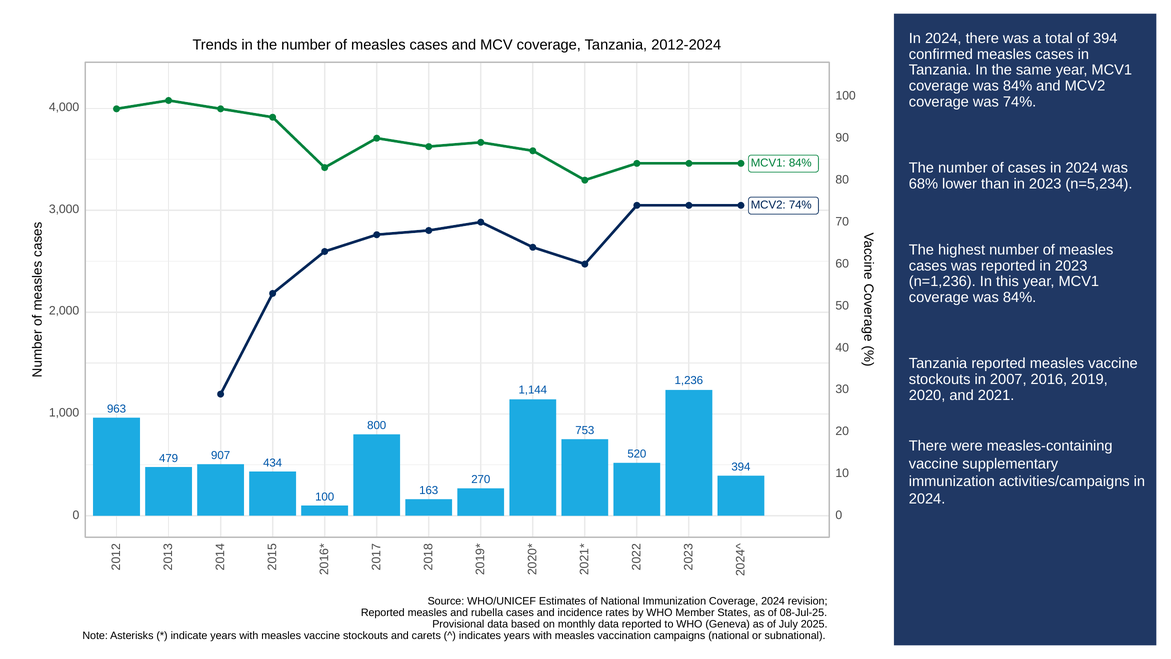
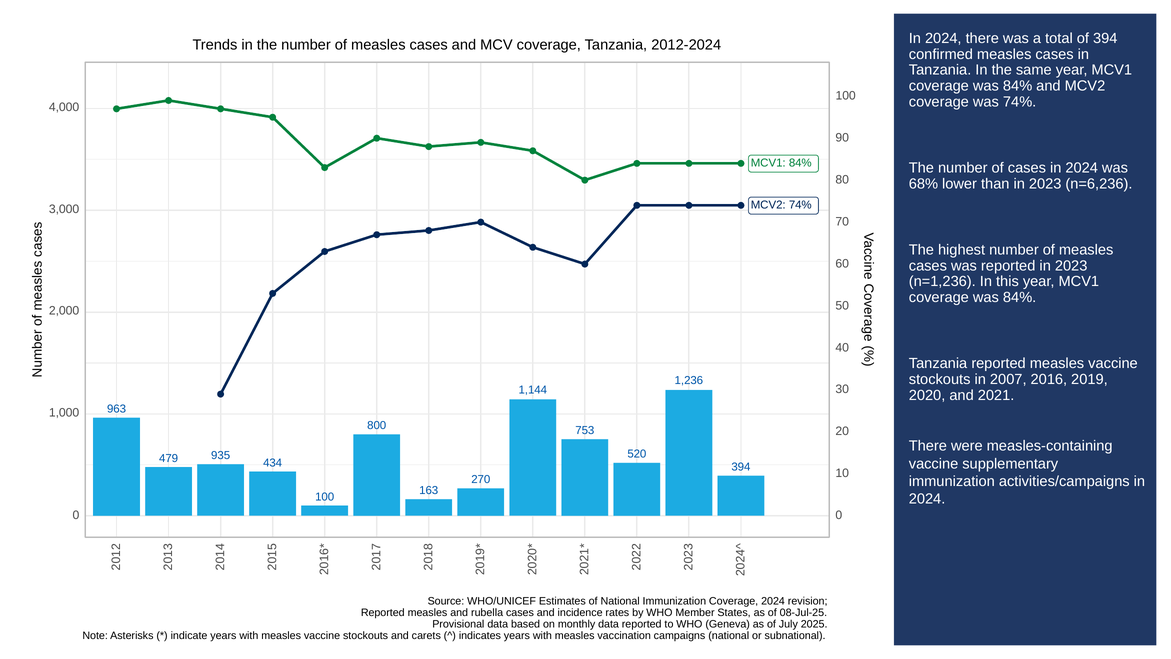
n=5,234: n=5,234 -> n=6,236 (1099, 184)
907: 907 -> 935 (221, 455)
